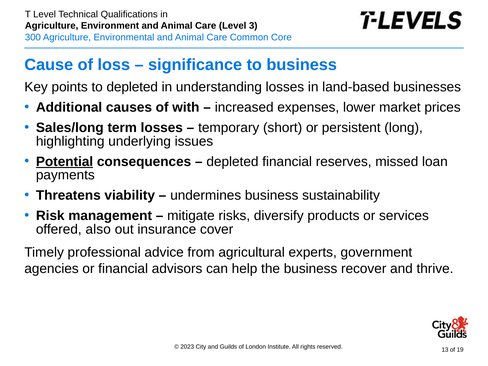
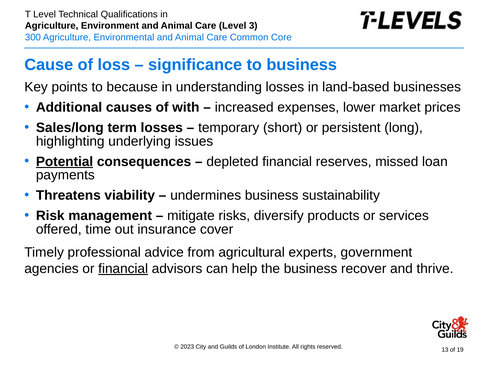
to depleted: depleted -> because (132, 87)
also: also -> time (98, 229)
financial underline: none -> present (123, 269)
